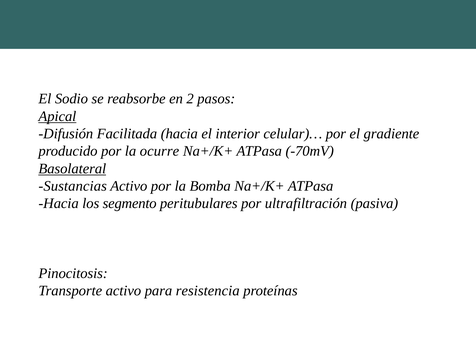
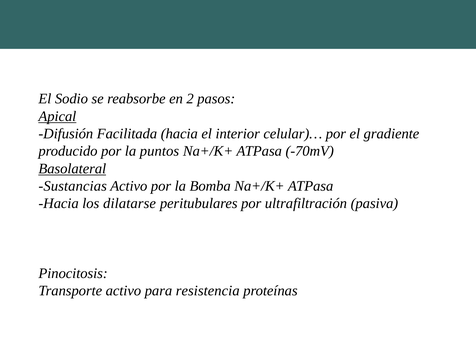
ocurre: ocurre -> puntos (159, 151)
segmento: segmento -> dilatarse (130, 203)
